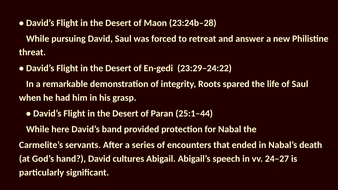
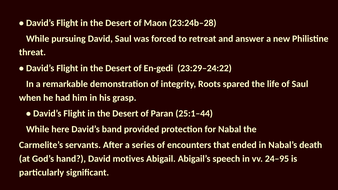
cultures: cultures -> motives (128, 159)
24–27: 24–27 -> 24–95 (277, 159)
